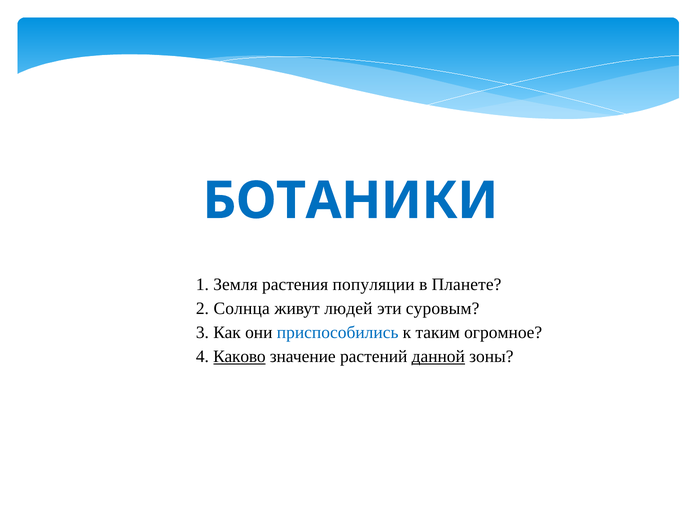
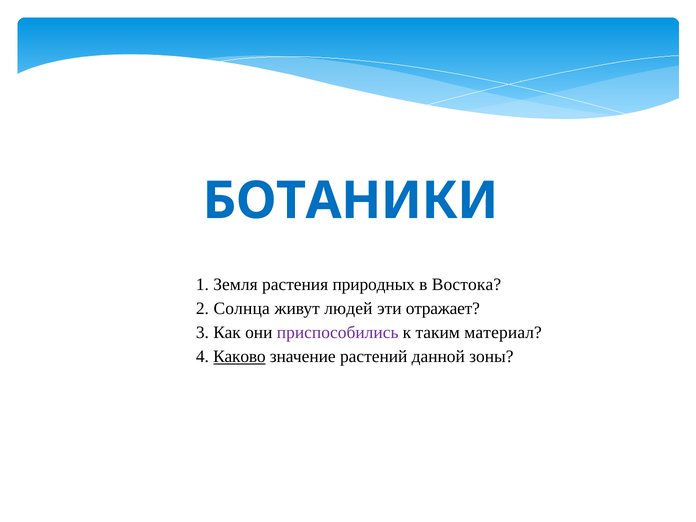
популяции: популяции -> природных (374, 285)
Планете: Планете -> Востока (466, 285)
суровым: суровым -> отражает (443, 309)
приспособились colour: blue -> purple (338, 333)
огромное: огромное -> материал (503, 333)
данной underline: present -> none (438, 357)
